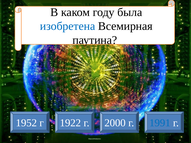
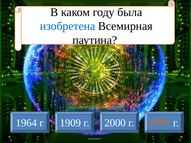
1952: 1952 -> 1964 (26, 123)
1922: 1922 -> 1909 (70, 123)
1991 colour: blue -> orange (160, 123)
